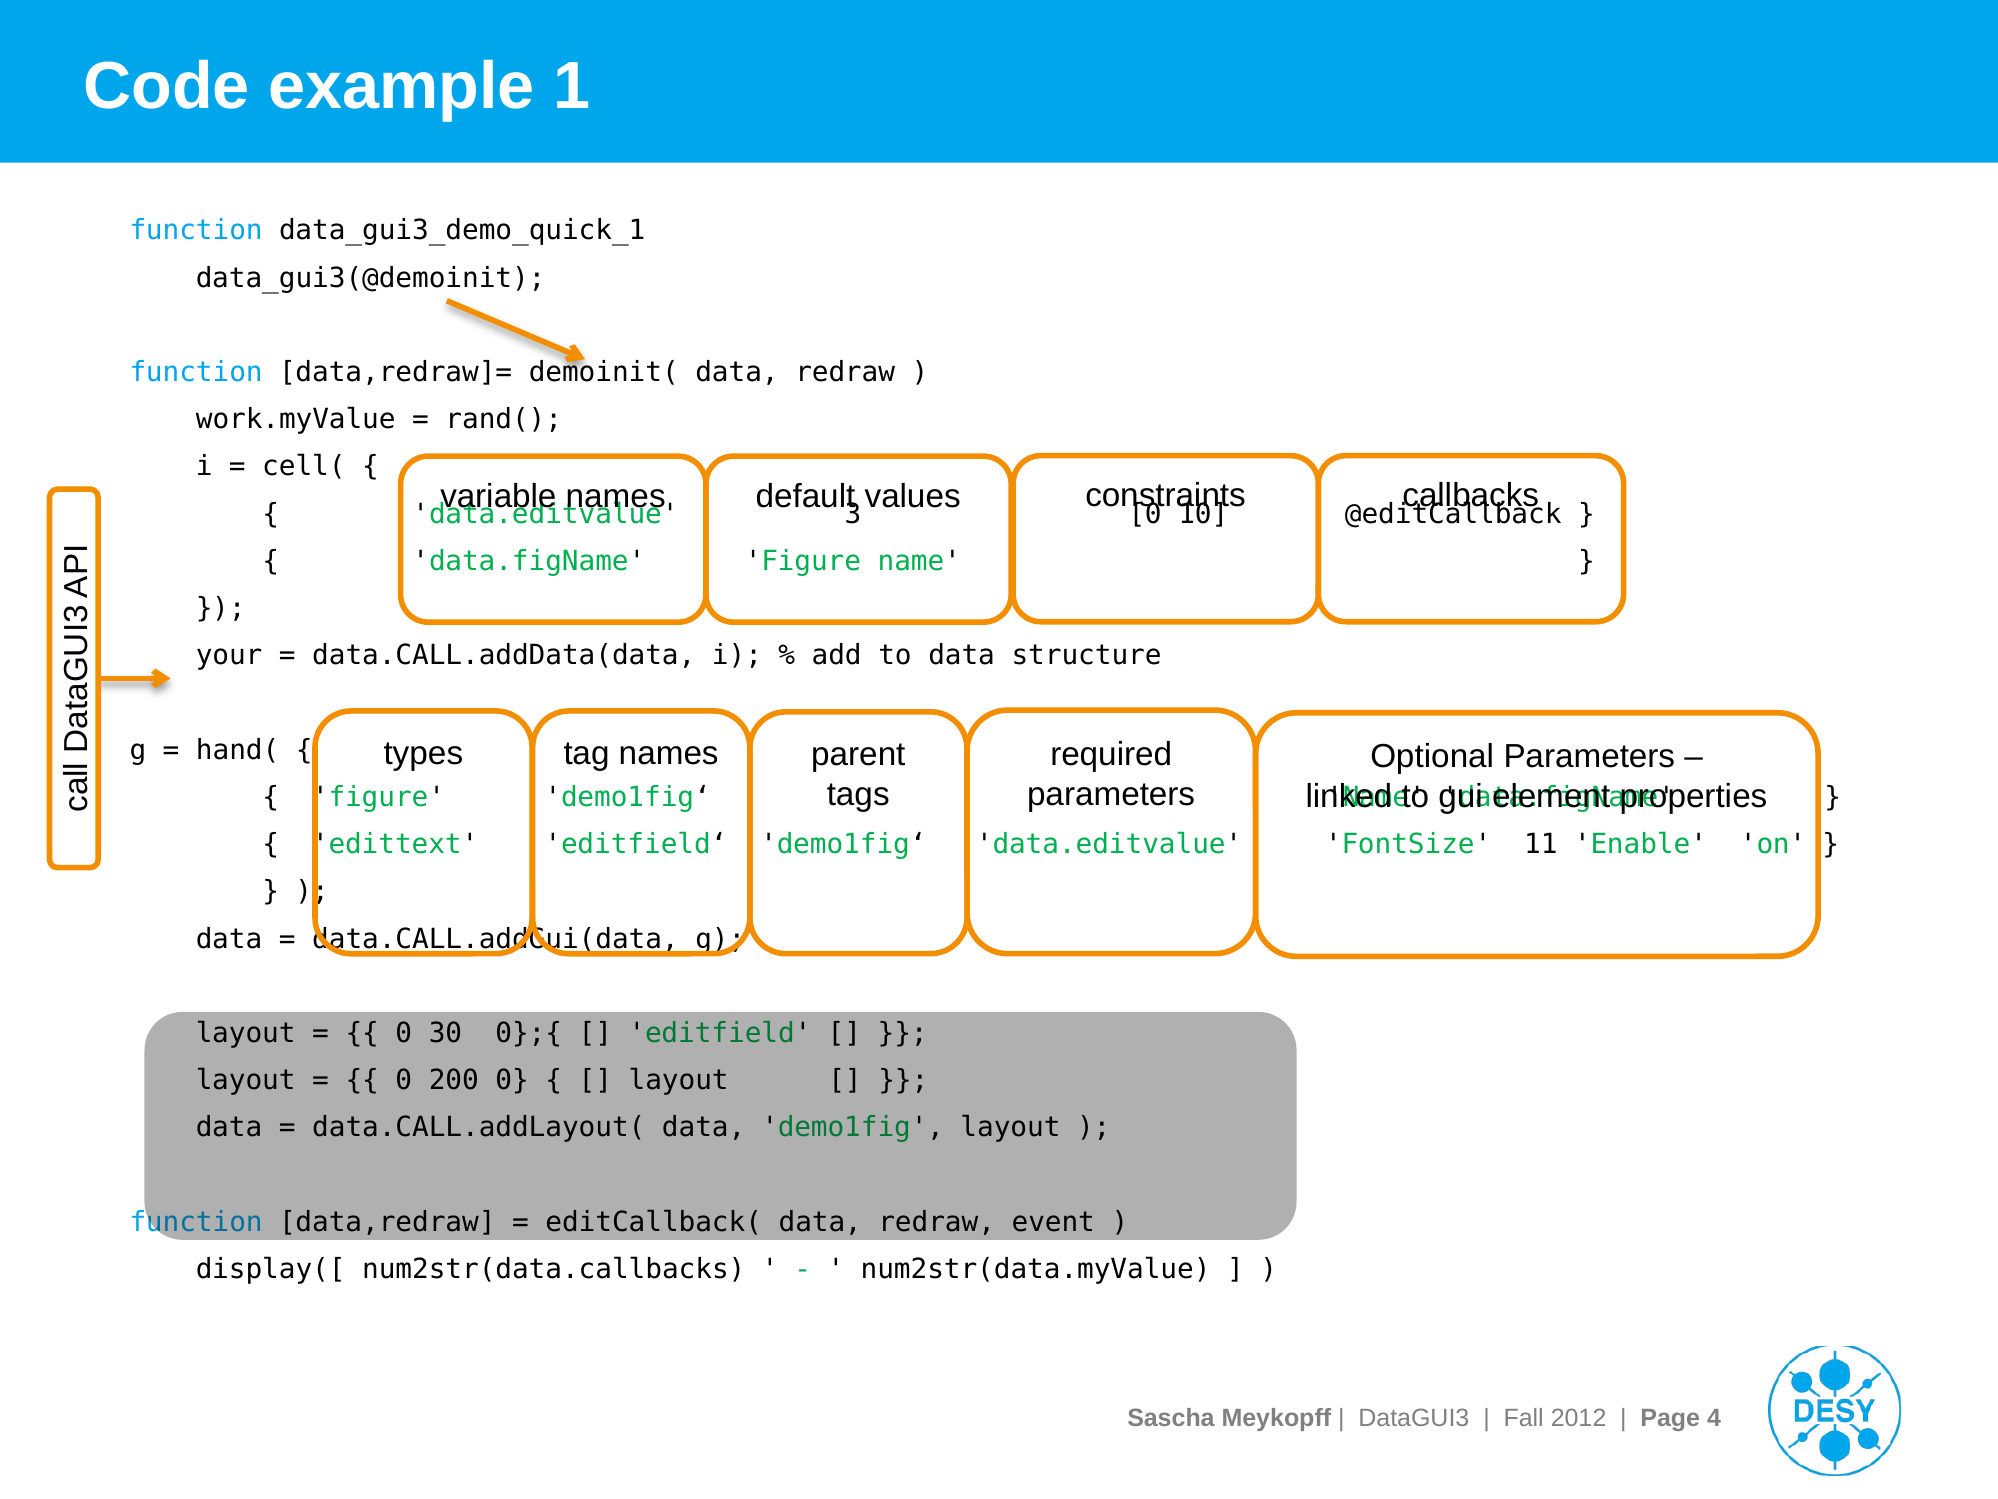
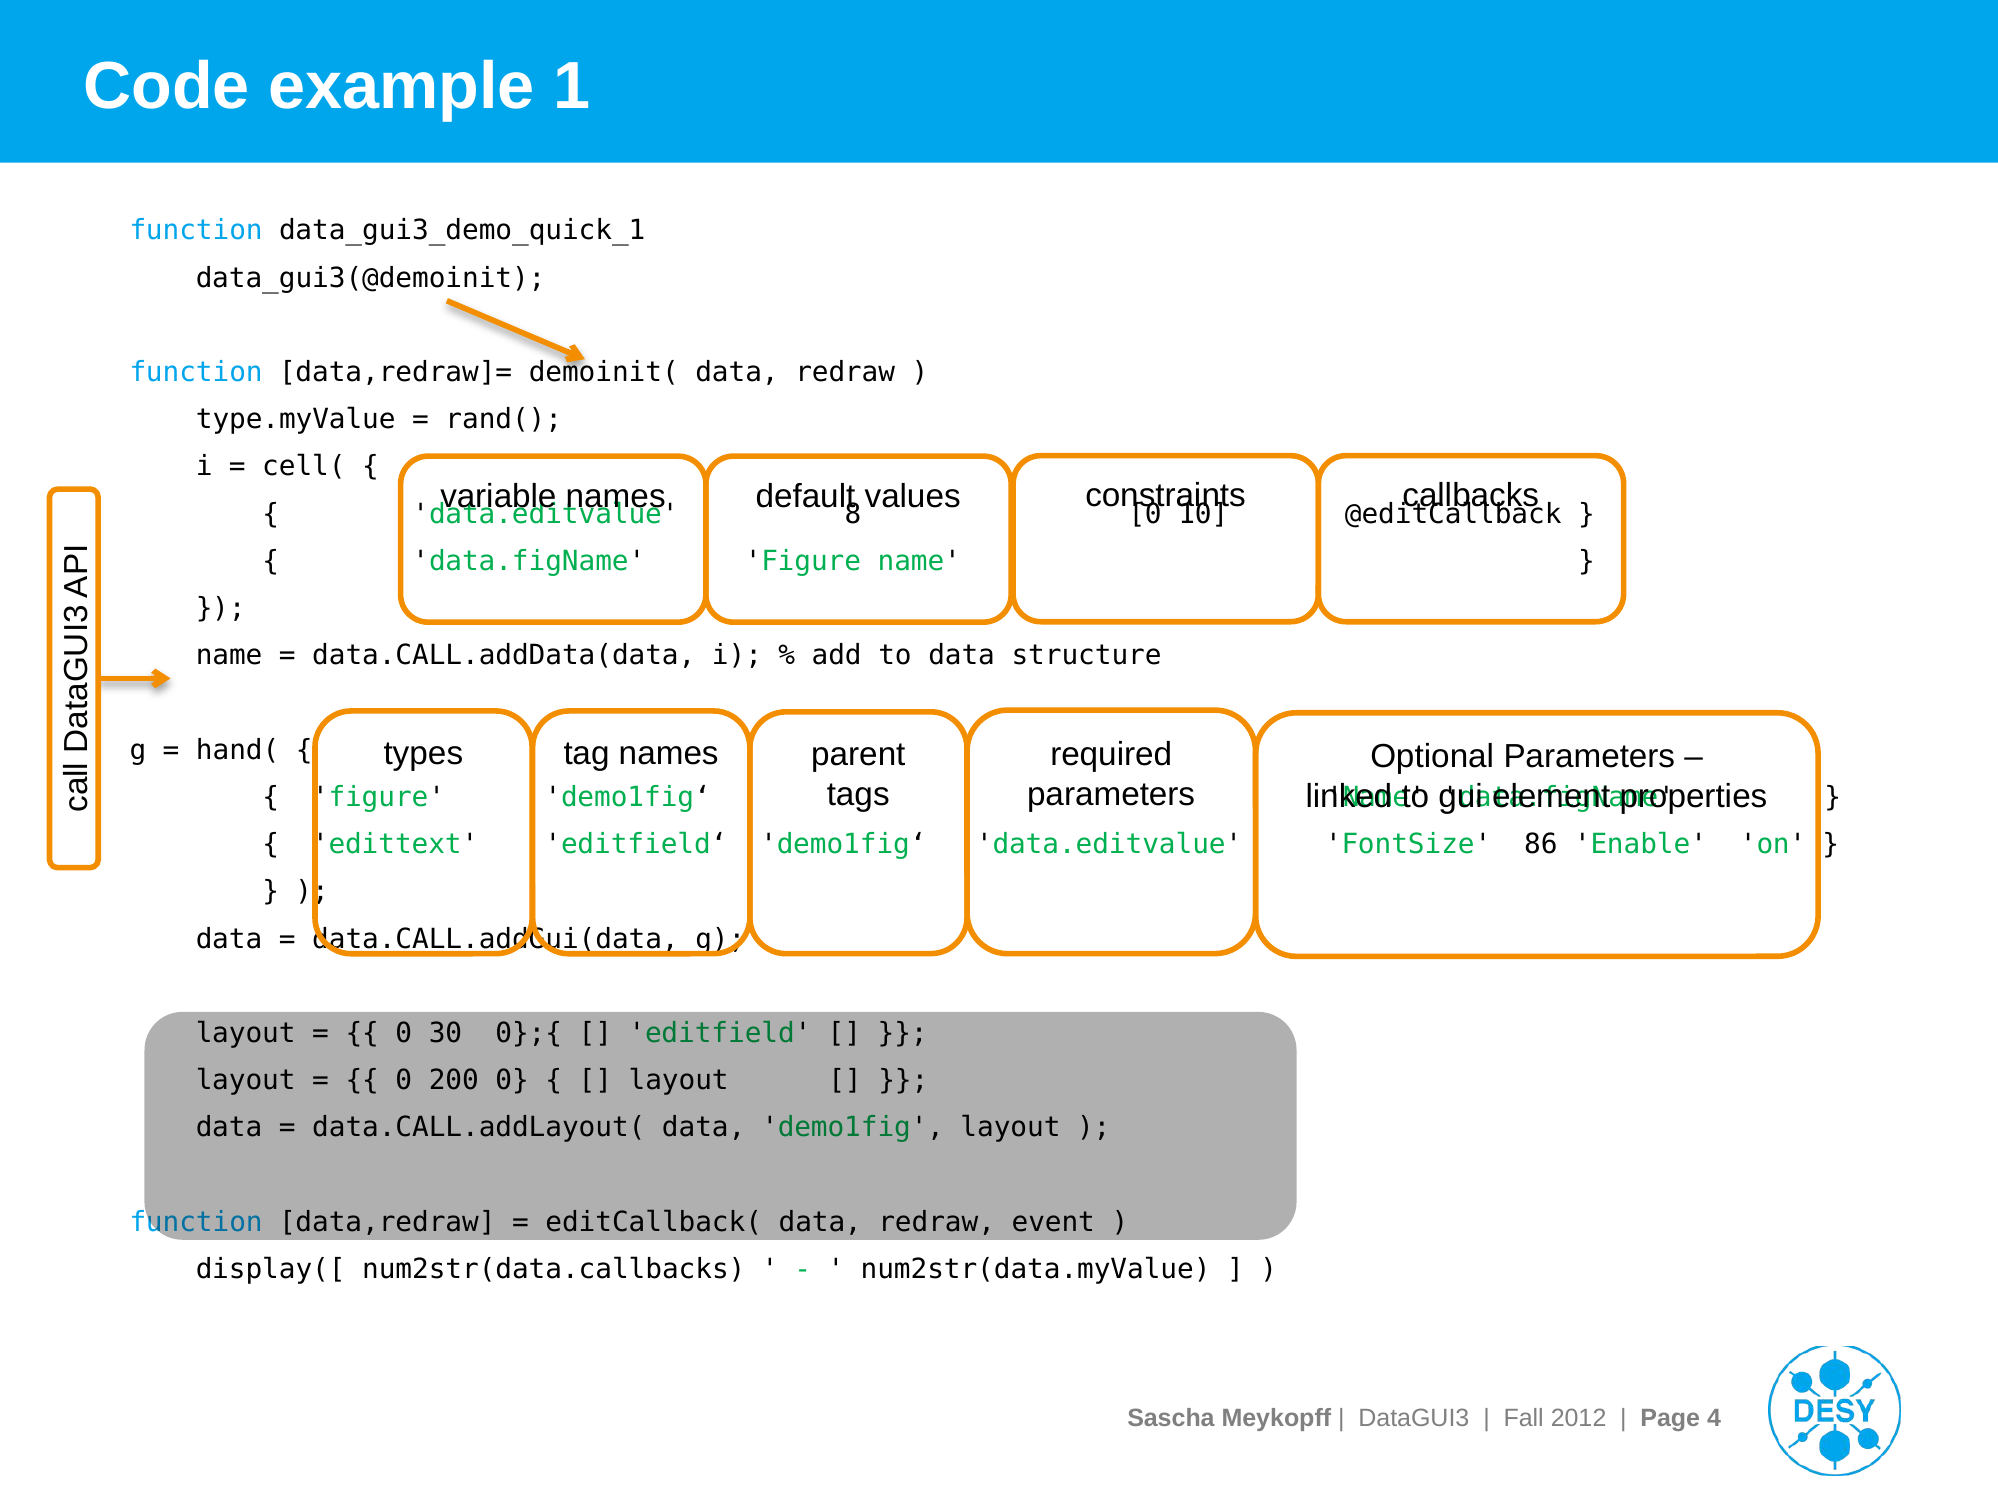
work.myValue: work.myValue -> type.myValue (296, 419)
3: 3 -> 8 (853, 514)
your: your -> name (229, 655)
11: 11 -> 86 (1541, 844)
